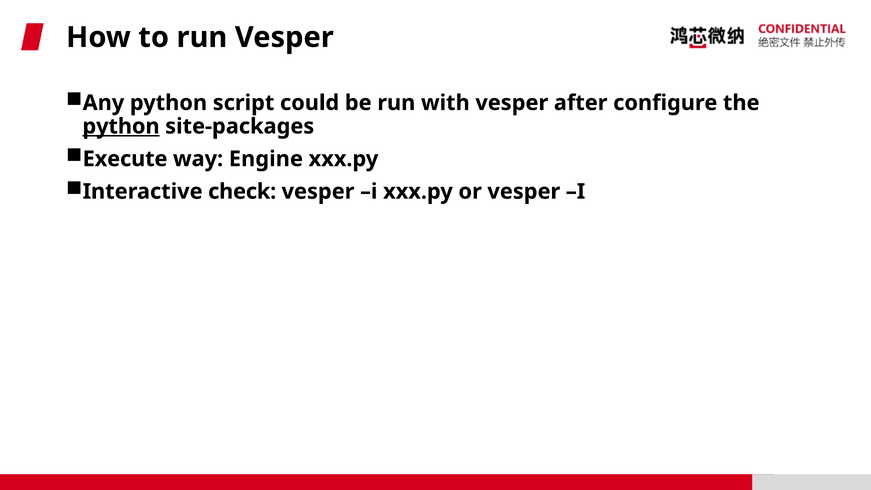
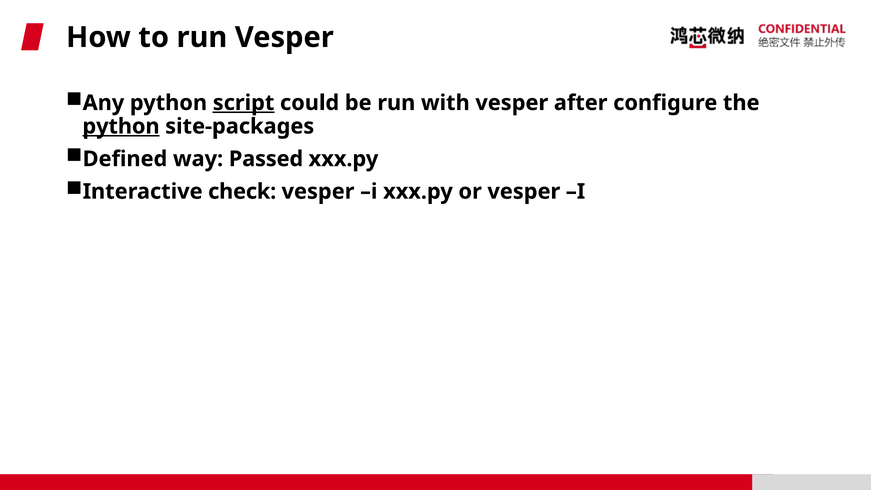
script underline: none -> present (244, 103)
Execute: Execute -> Defined (125, 159)
Engine: Engine -> Passed (266, 159)
